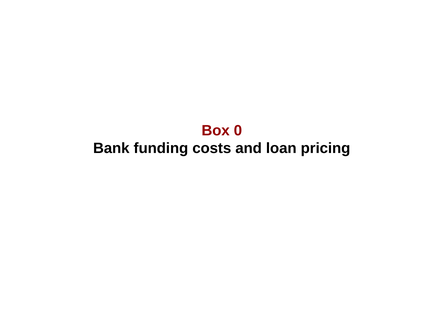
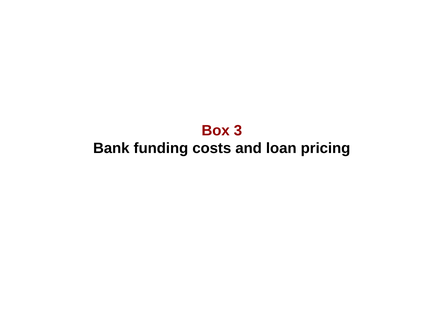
0: 0 -> 3 (238, 131)
